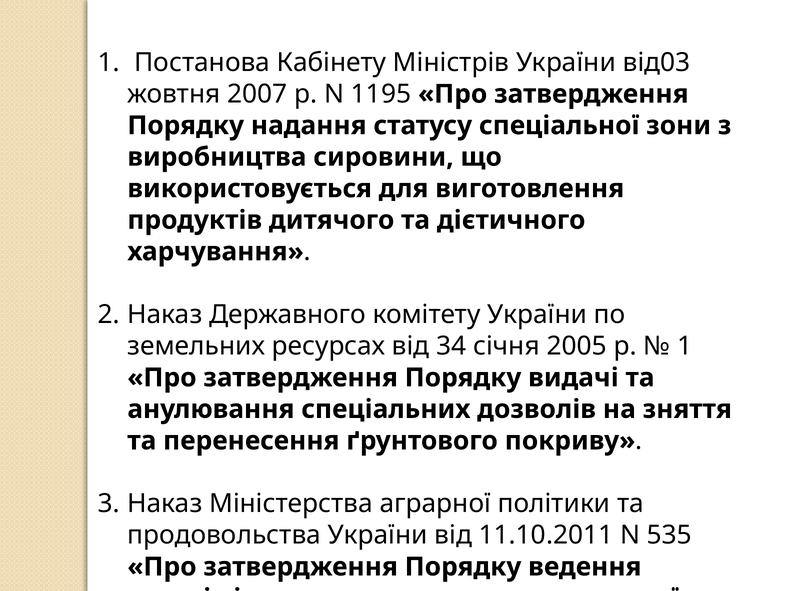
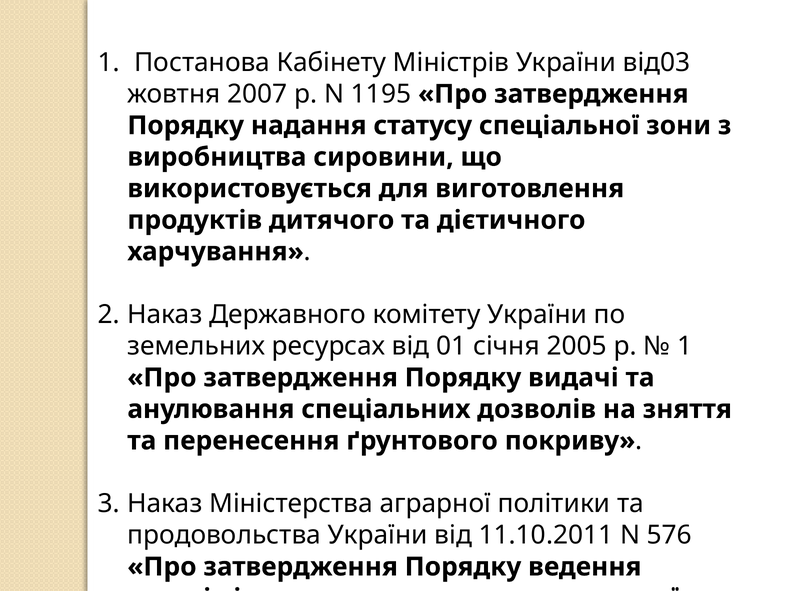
34: 34 -> 01 (451, 347)
535: 535 -> 576 (669, 536)
